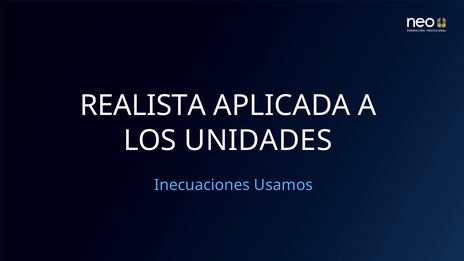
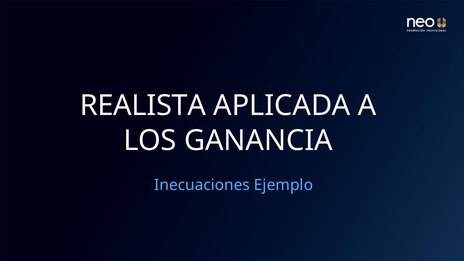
UNIDADES: UNIDADES -> GANANCIA (258, 141)
Usamos: Usamos -> Ejemplo (284, 185)
